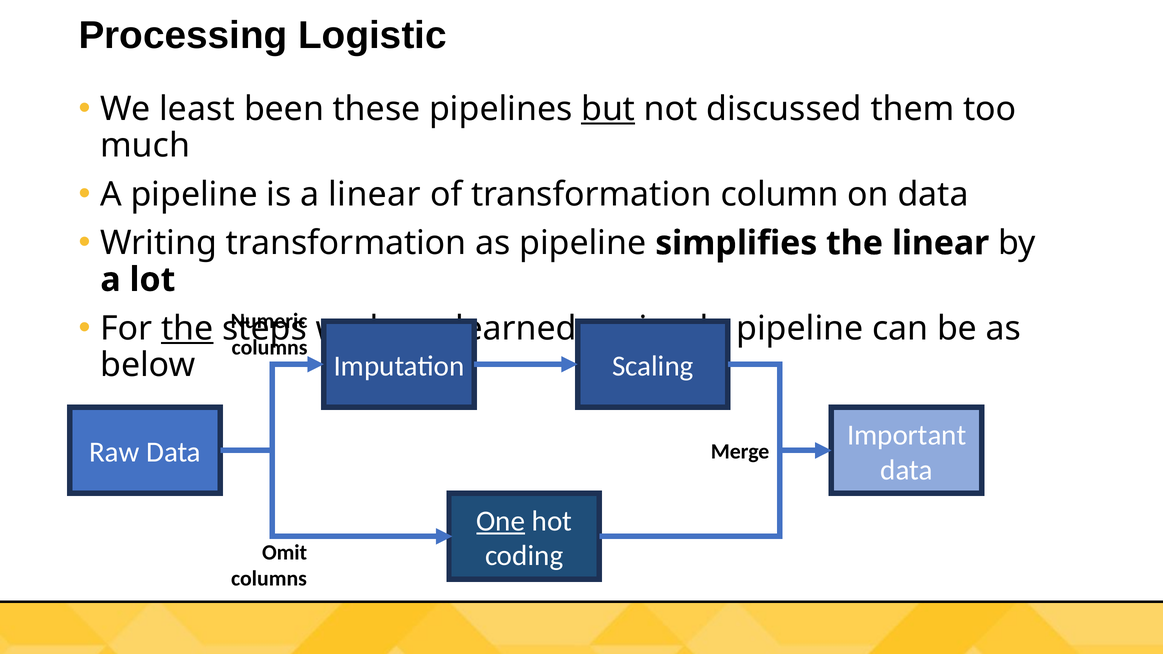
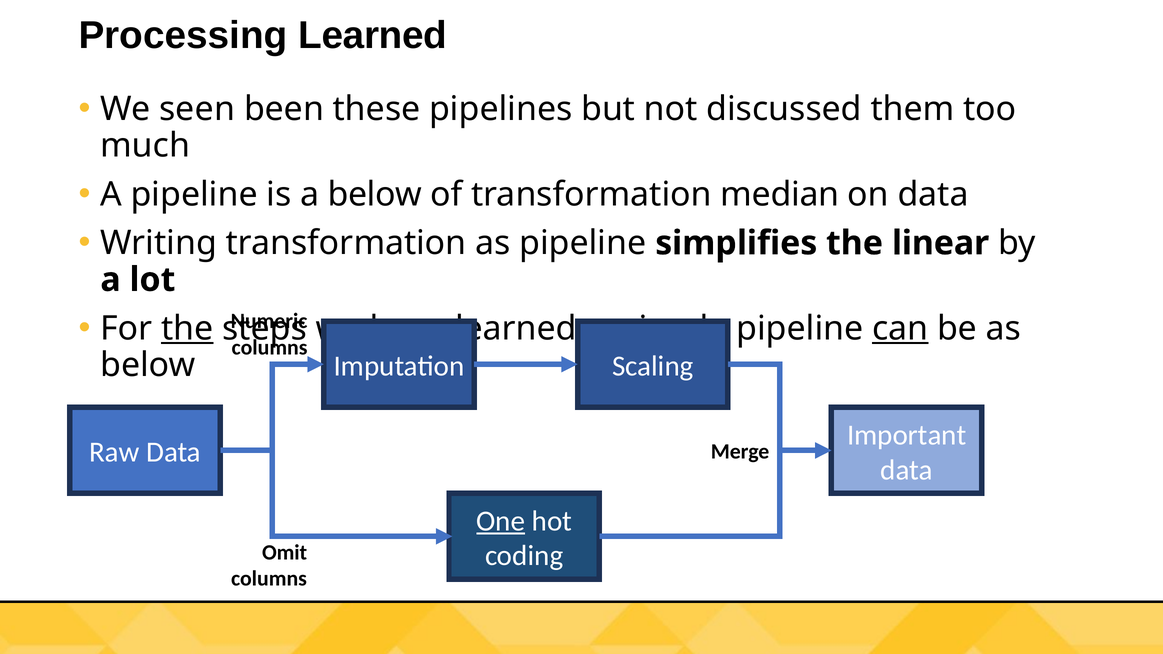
Processing Logistic: Logistic -> Learned (373, 35)
least: least -> seen (197, 109)
but underline: present -> none (608, 109)
a linear: linear -> below (375, 194)
column: column -> median (780, 194)
can underline: none -> present (900, 329)
